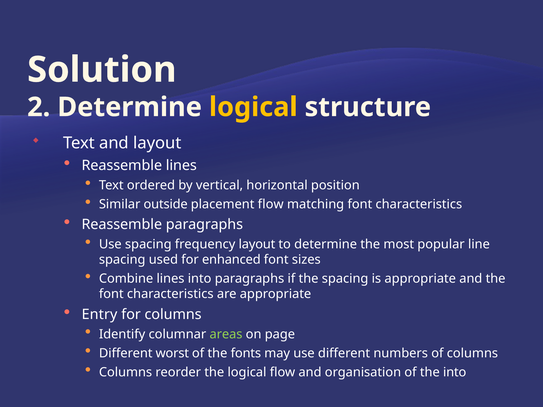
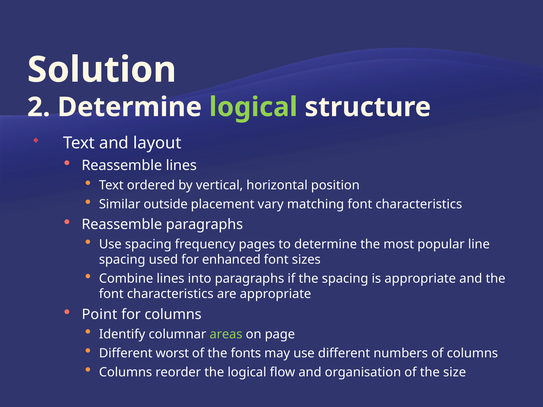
logical colour: yellow -> light green (253, 107)
placement flow: flow -> vary (271, 204)
frequency layout: layout -> pages (257, 244)
Entry: Entry -> Point (99, 315)
the into: into -> size (455, 372)
